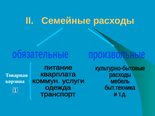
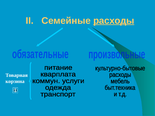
расходы underline: none -> present (114, 21)
